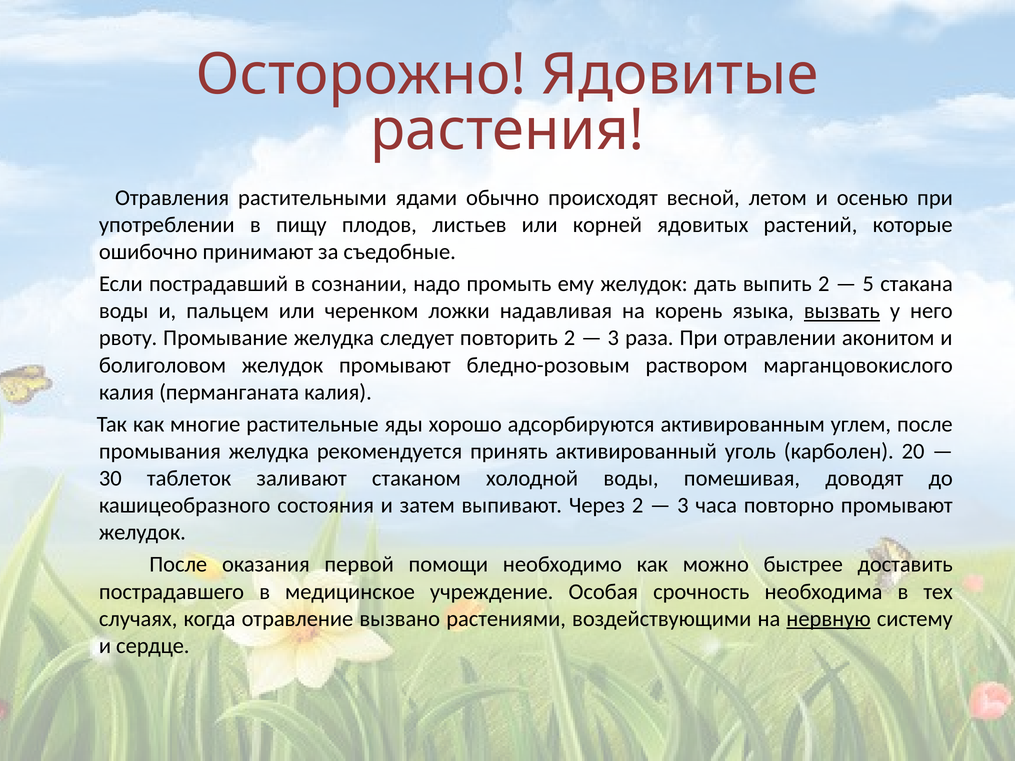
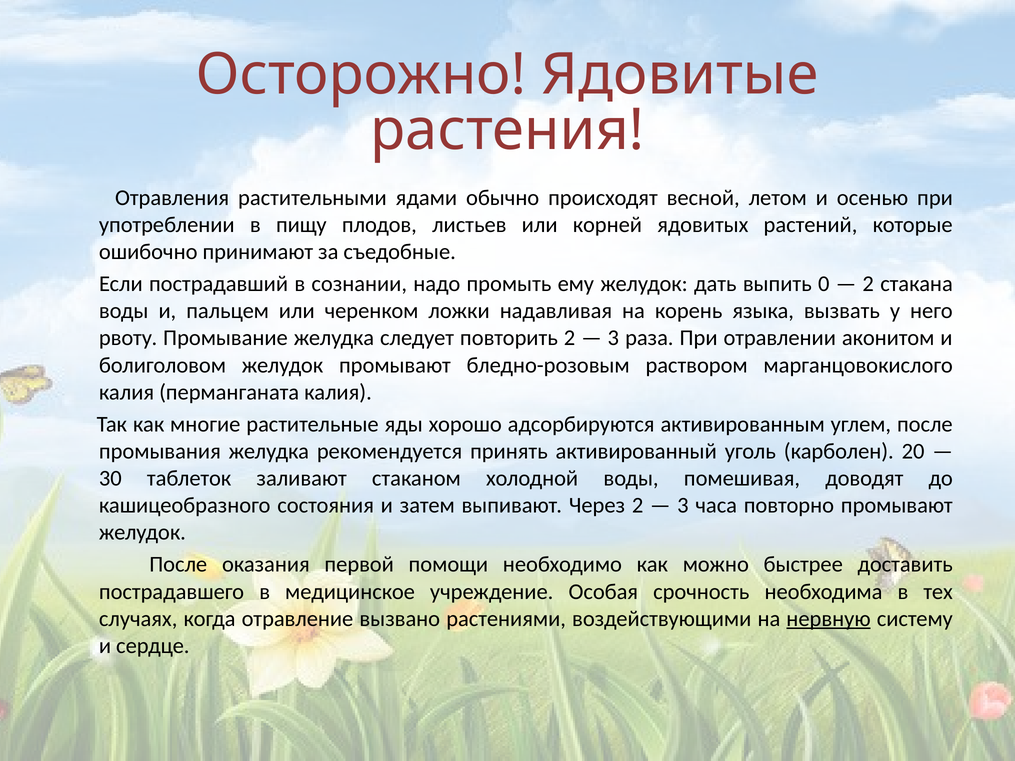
выпить 2: 2 -> 0 (824, 284)
5: 5 -> 2 (868, 284)
вызвать underline: present -> none (842, 311)
